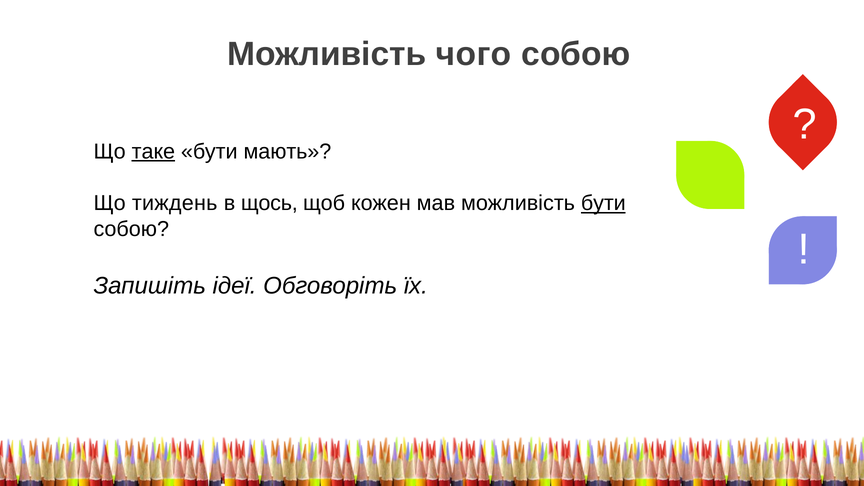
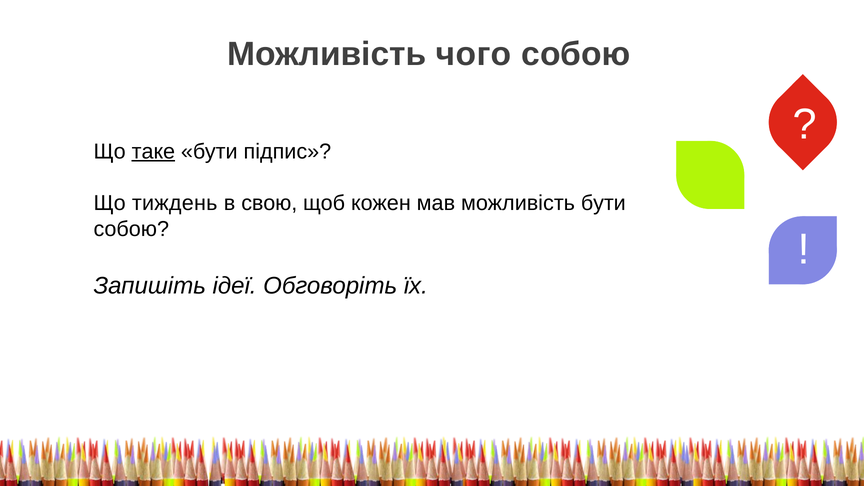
мають: мають -> підпис (287, 152)
щось: щось -> свою (269, 203)
бути underline: present -> none (603, 203)
